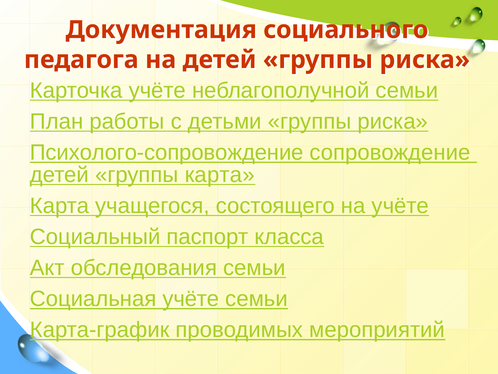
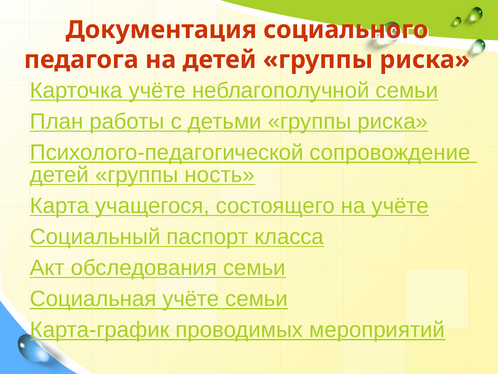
Психолого-сопровождение: Психолого-сопровождение -> Психолого-педагогической (167, 152)
группы карта: карта -> ность (220, 174)
